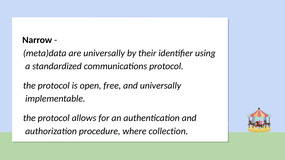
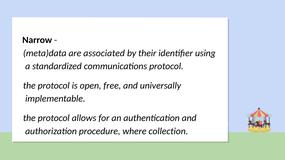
are universally: universally -> associated (104, 53)
